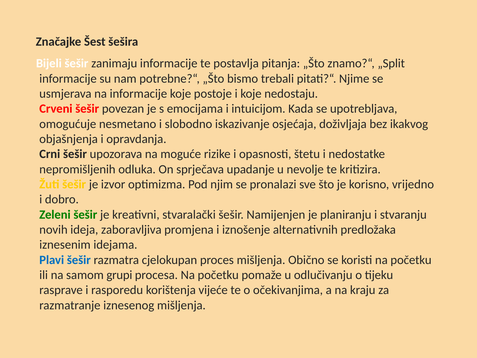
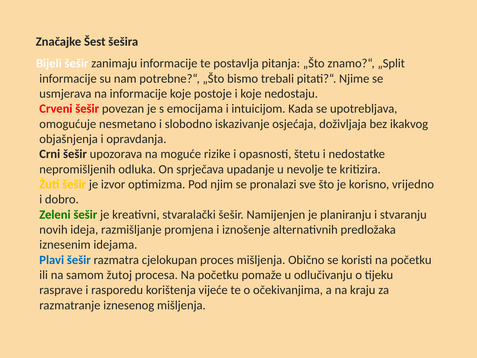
zaboravljiva: zaboravljiva -> razmišljanje (131, 230)
grupi: grupi -> žutoj (119, 275)
